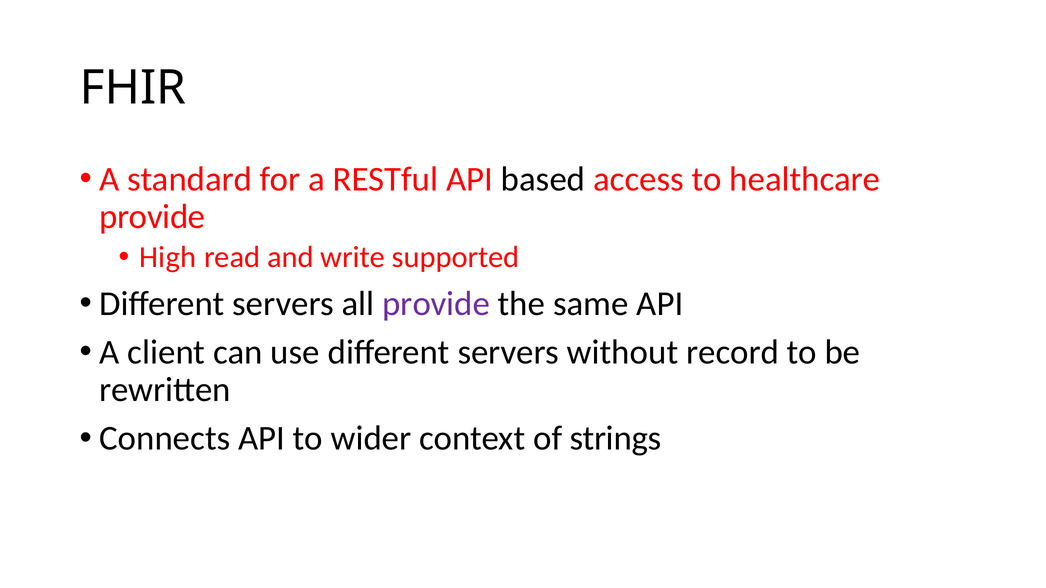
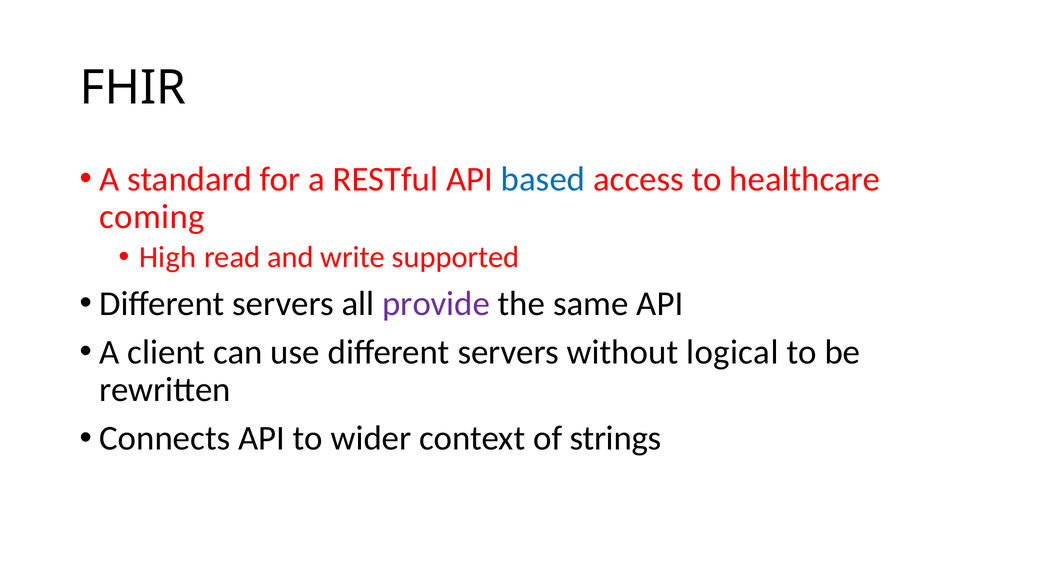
based colour: black -> blue (543, 179)
provide: provide -> coming (152, 217)
record: record -> logical (732, 352)
